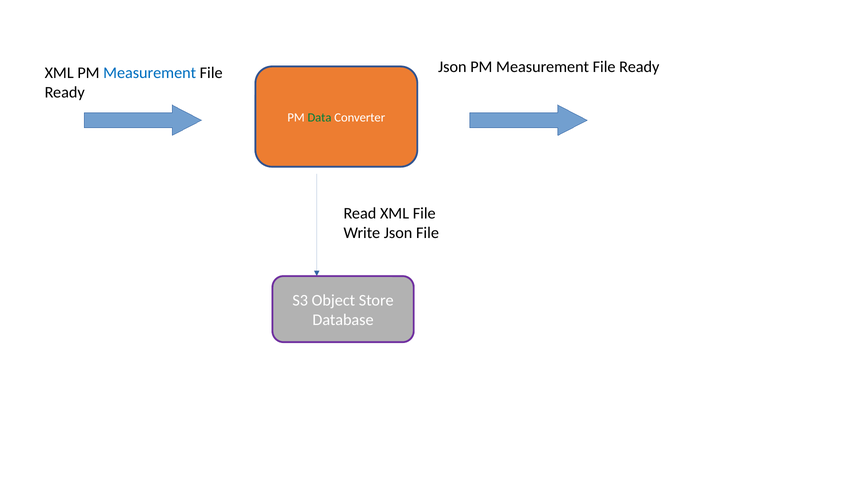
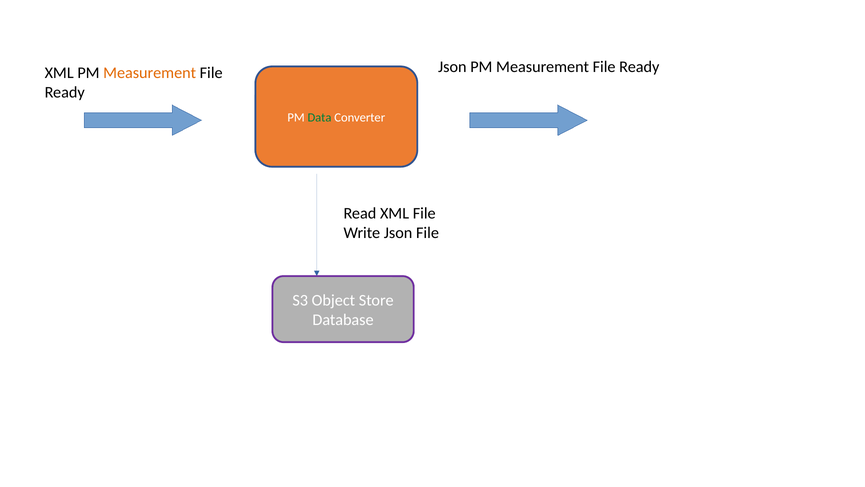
Measurement colour: blue -> orange (150, 73)
